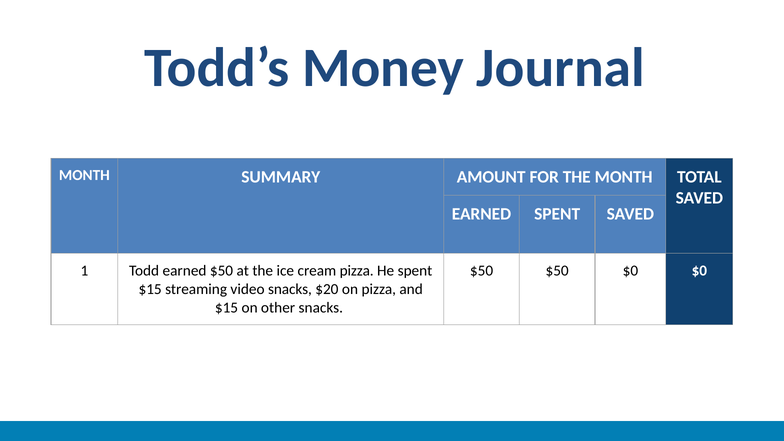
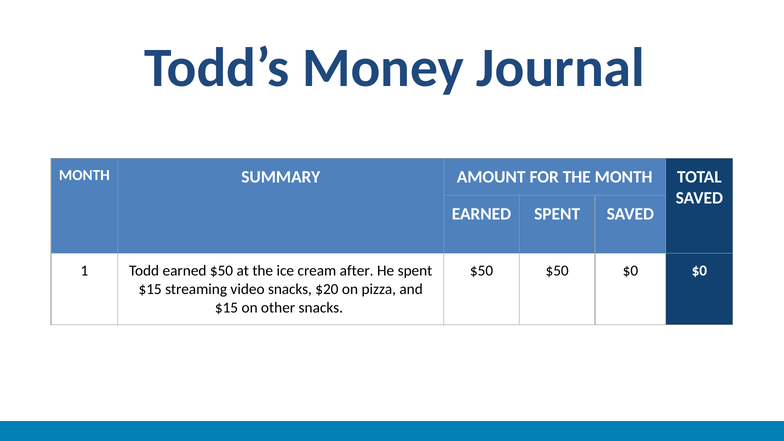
cream pizza: pizza -> after (357, 271)
